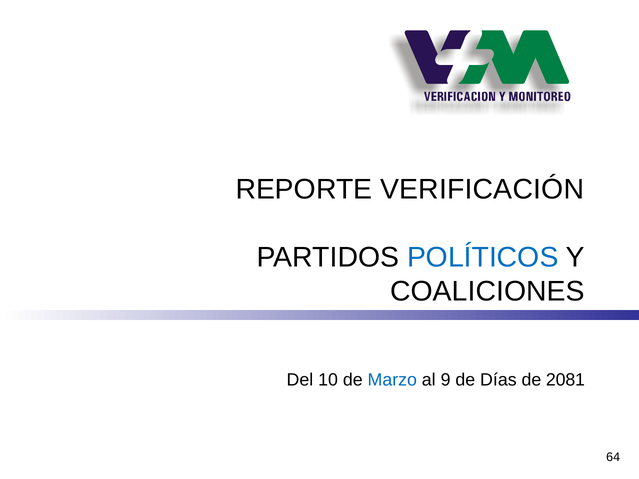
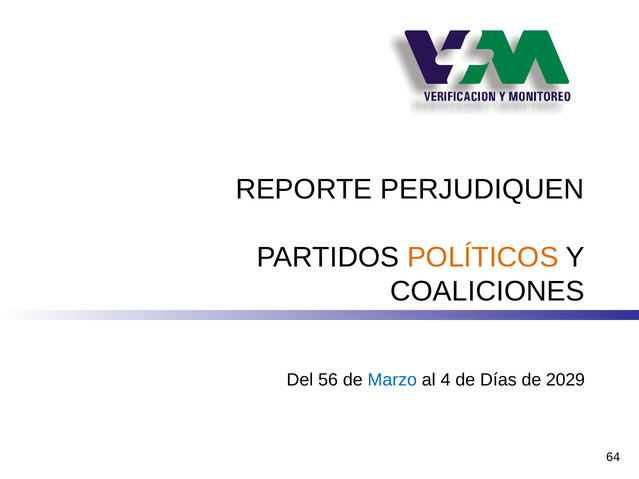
VERIFICACIÓN: VERIFICACIÓN -> PERJUDIQUEN (482, 189)
POLÍTICOS colour: blue -> orange (483, 258)
10: 10 -> 56 (328, 380)
9: 9 -> 4 (446, 380)
2081: 2081 -> 2029 (565, 380)
